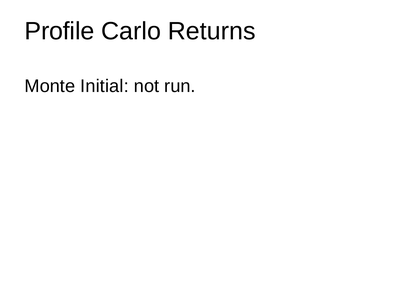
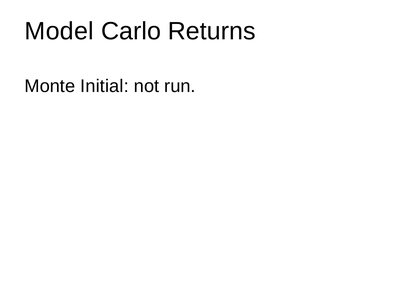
Profile: Profile -> Model (59, 31)
